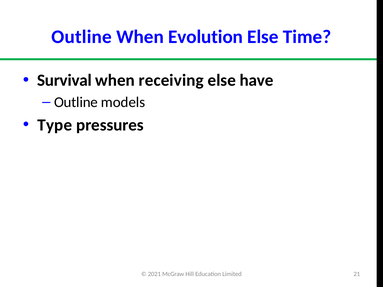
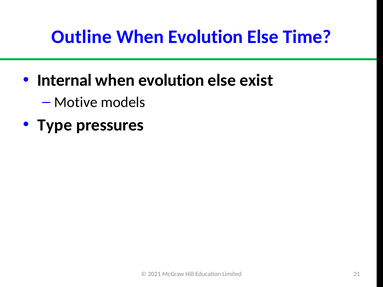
Survival: Survival -> Internal (64, 80)
receiving: receiving -> evolution (171, 80)
have: have -> exist (256, 80)
Outline: Outline -> Motive (76, 102)
